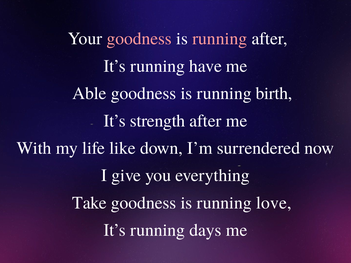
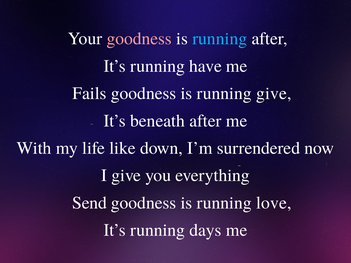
running colour: pink -> light blue (220, 39)
Able: Able -> Fails (89, 93)
running birth: birth -> give (274, 93)
strength: strength -> beneath (157, 121)
Take: Take -> Send (90, 203)
